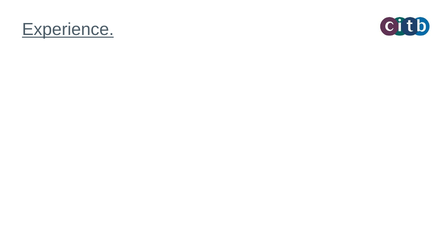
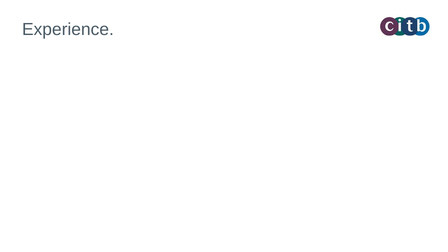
Experience underline: present -> none (68, 30)
